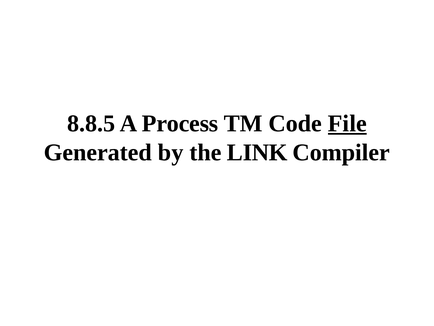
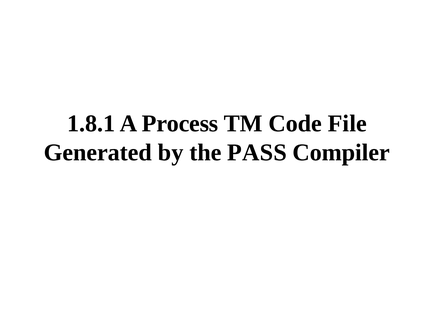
8.8.5: 8.8.5 -> 1.8.1 (91, 123)
File underline: present -> none (347, 123)
LINK: LINK -> PASS (257, 152)
